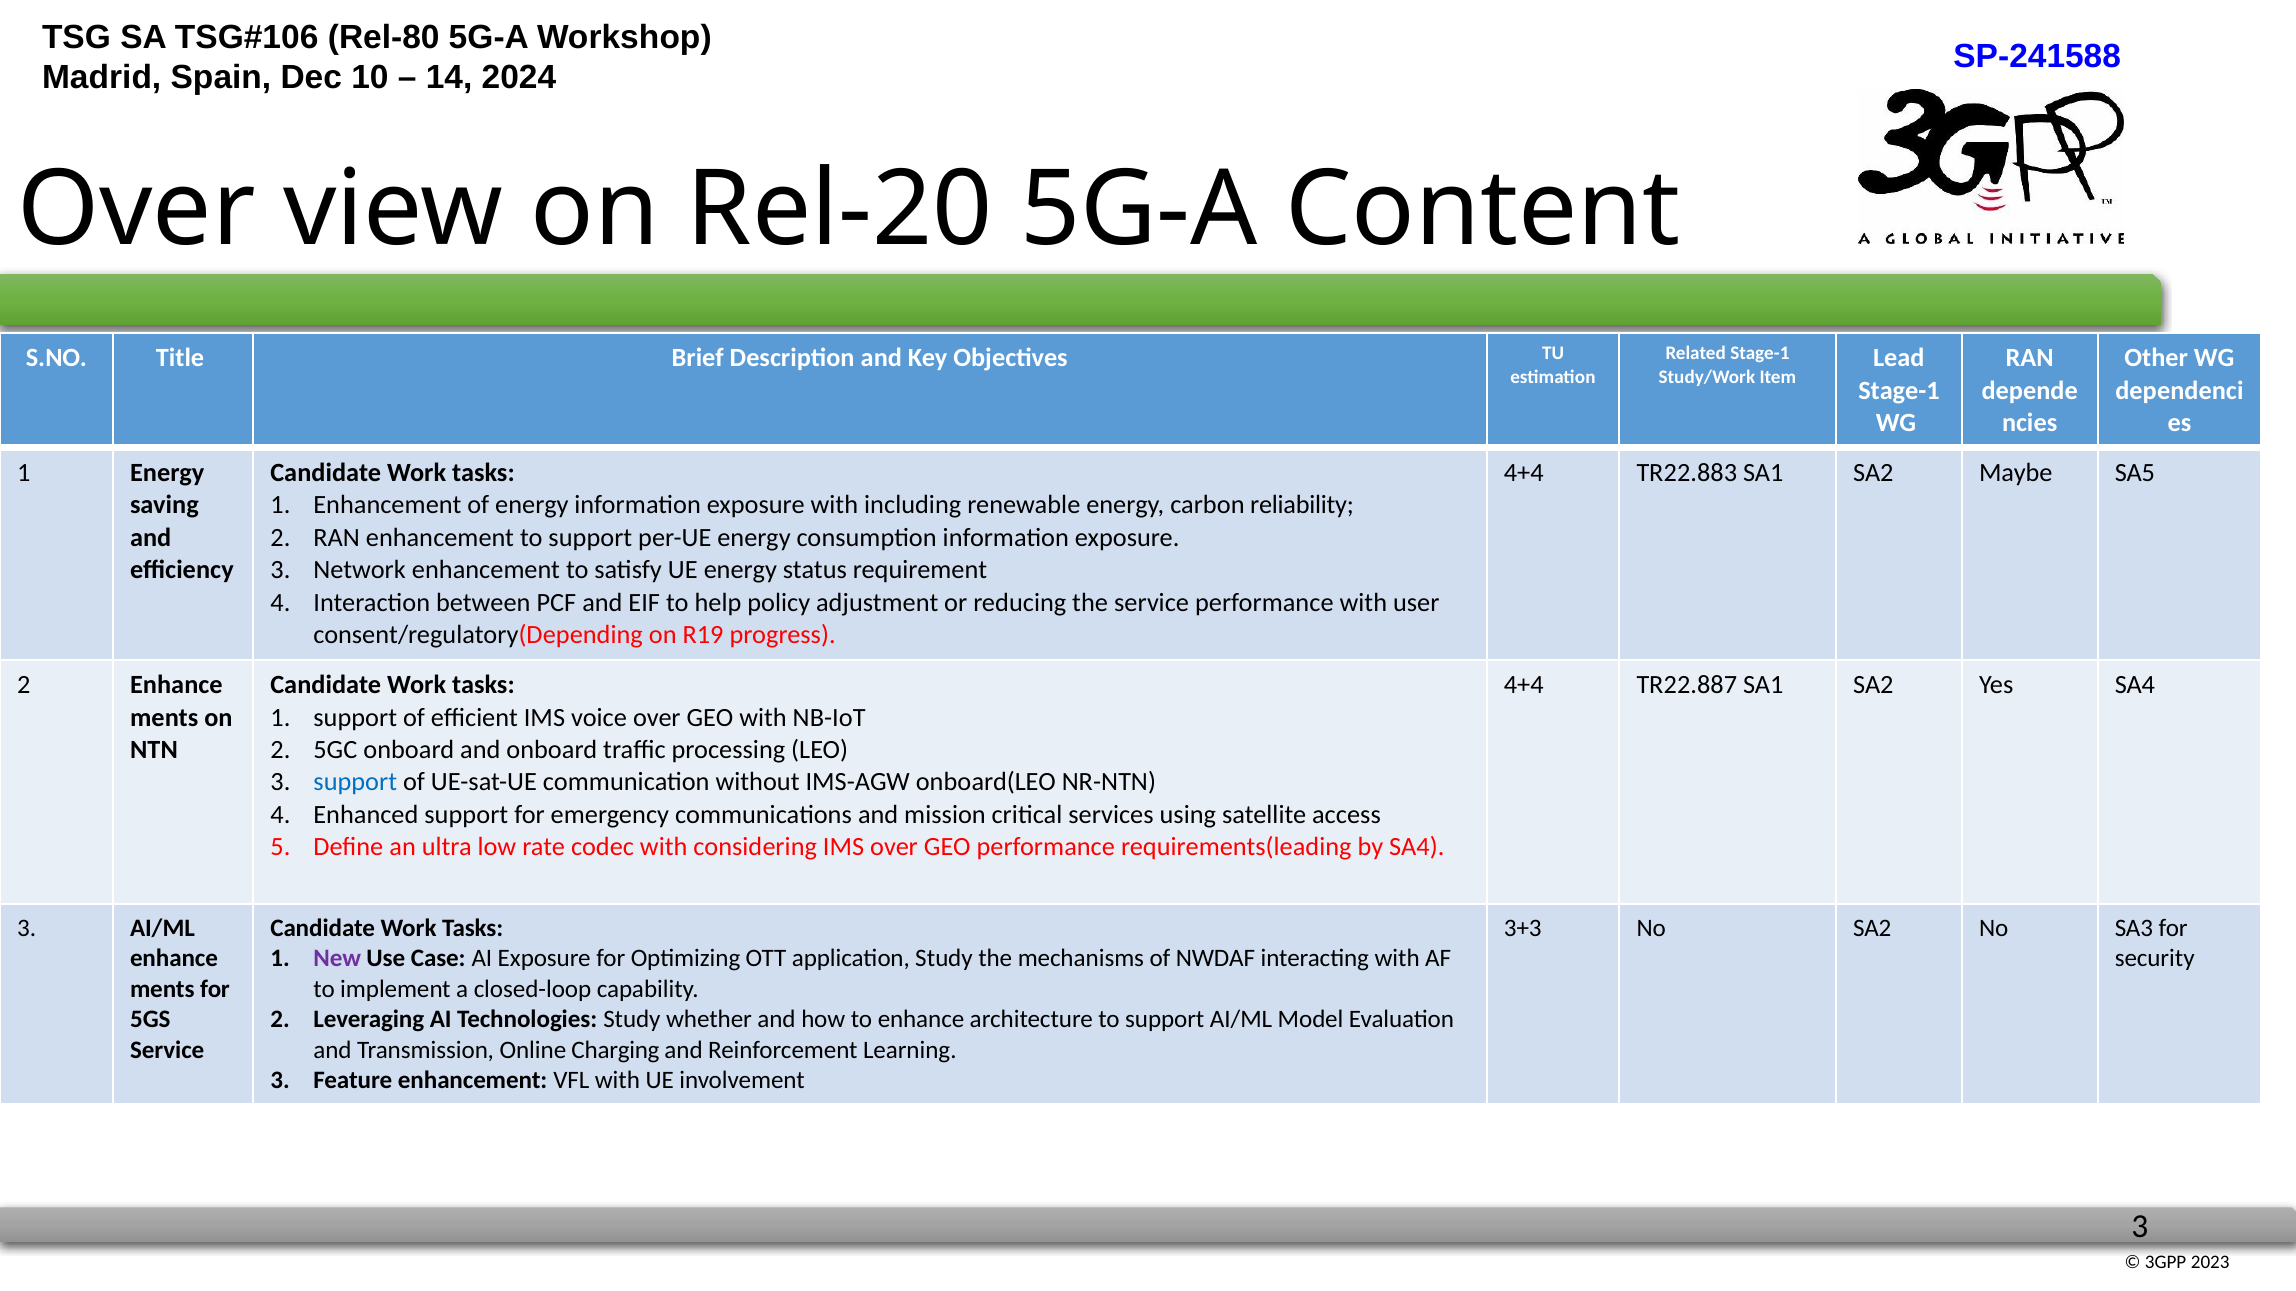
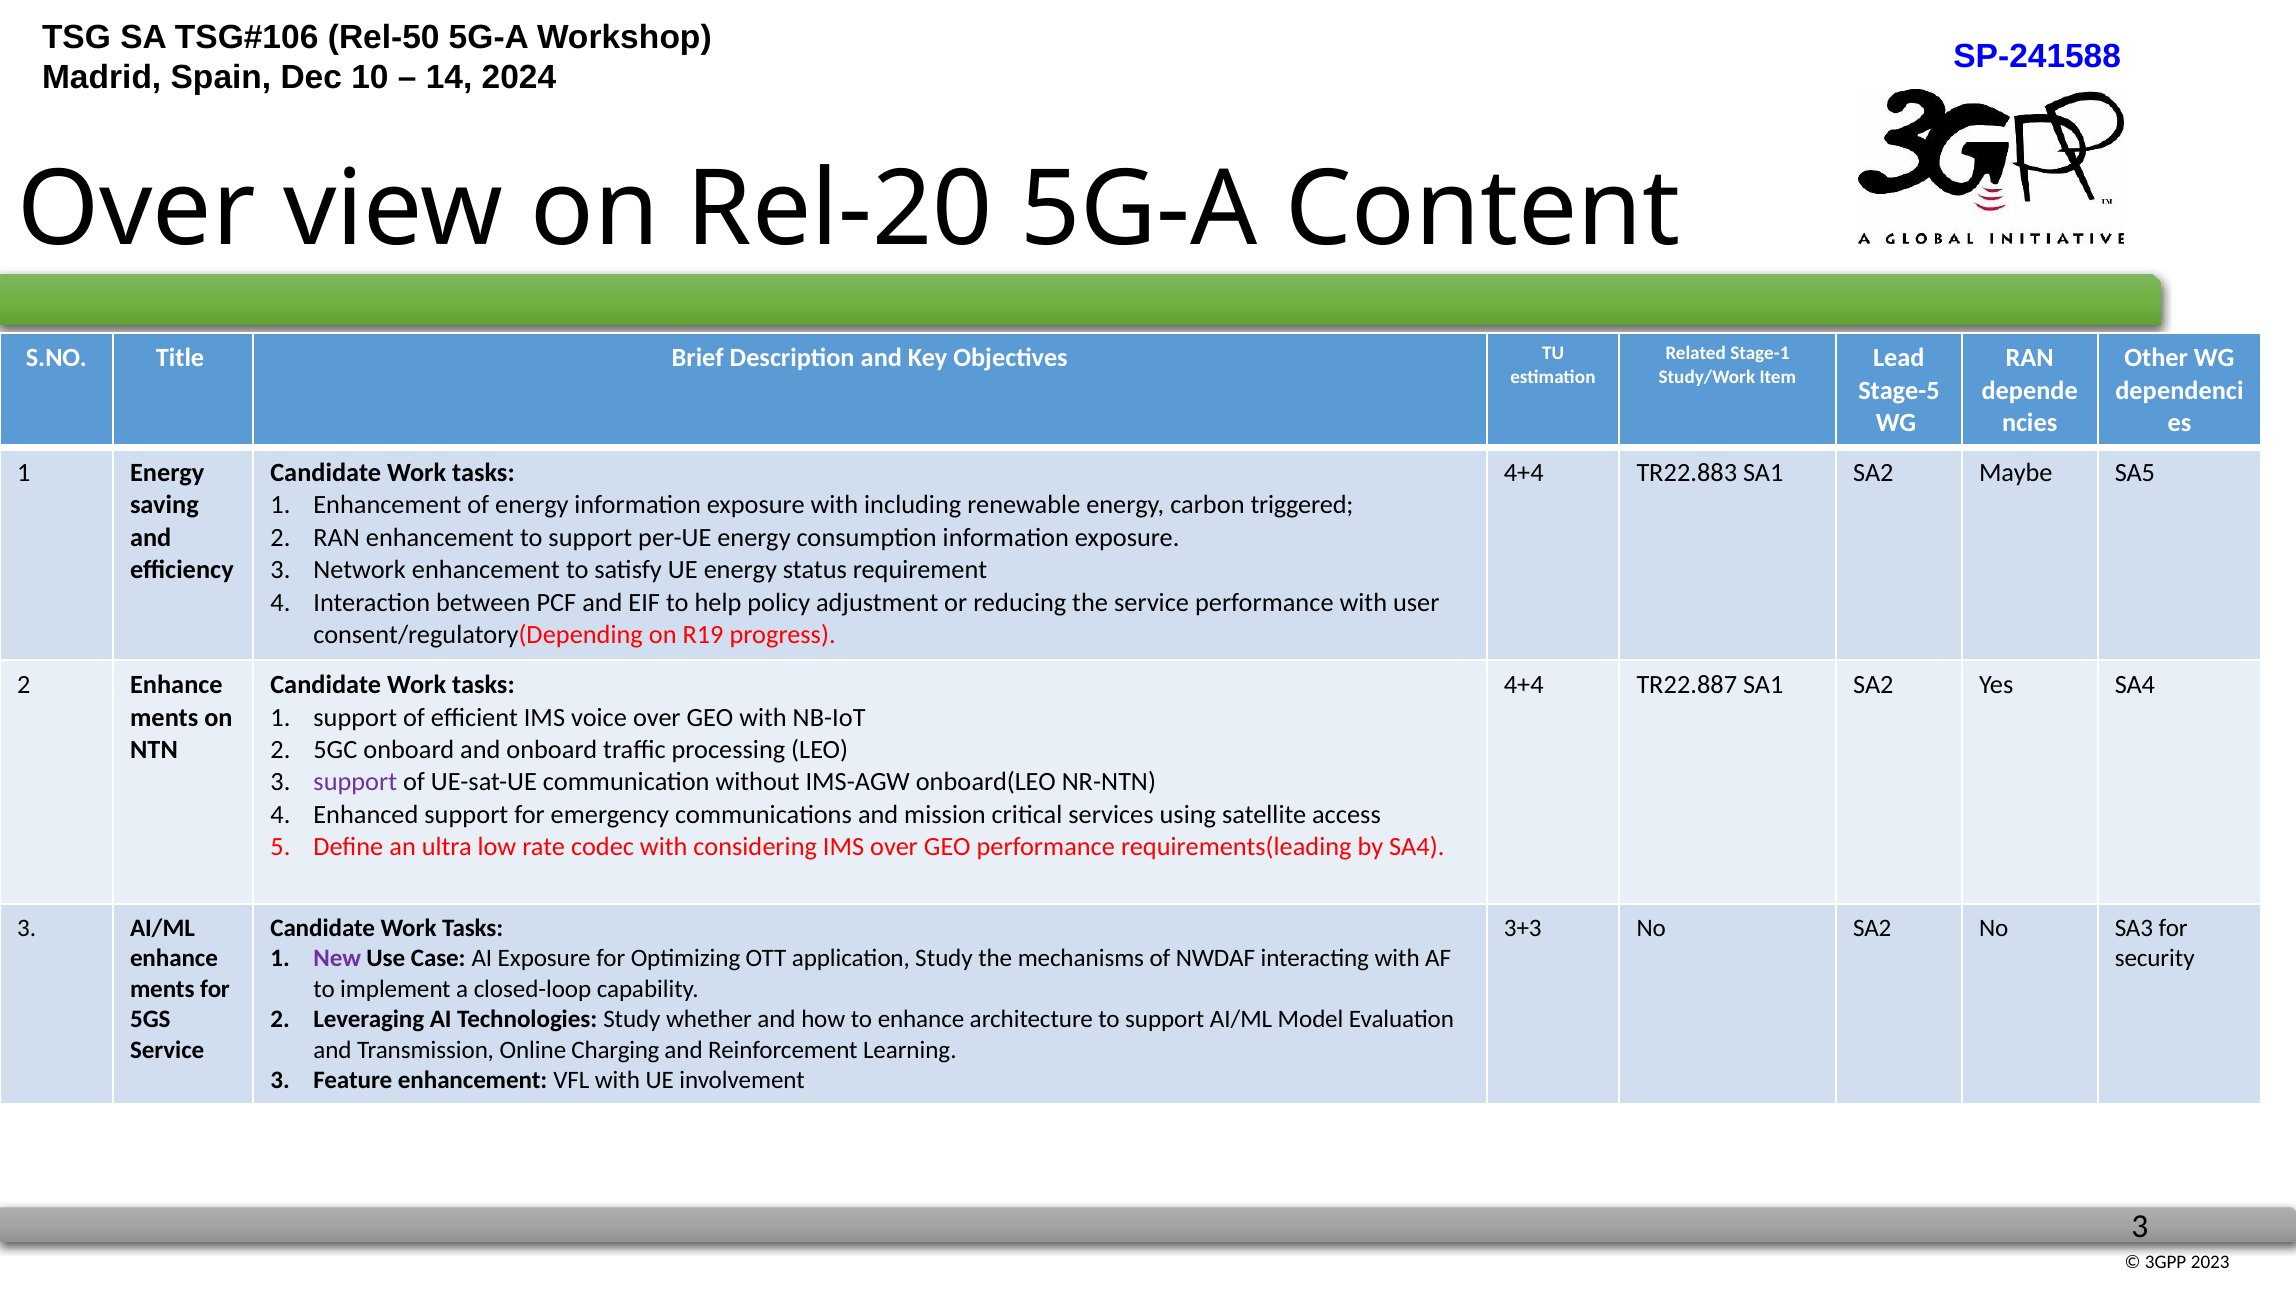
Rel-80: Rel-80 -> Rel-50 (384, 38)
Stage-1: Stage-1 -> Stage-5 (1899, 391)
reliability: reliability -> triggered (1302, 505)
support colour: blue -> purple (355, 783)
